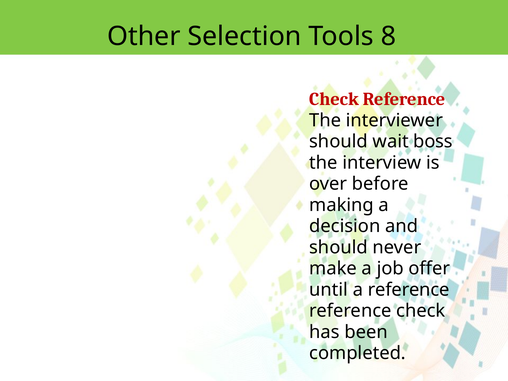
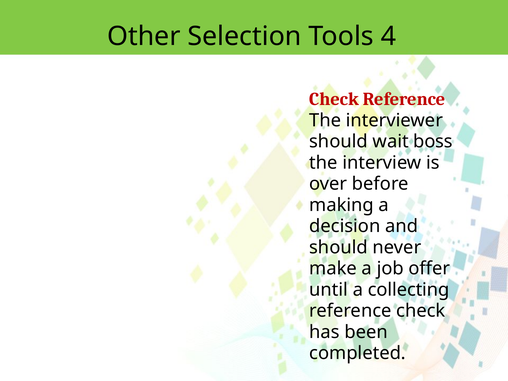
8: 8 -> 4 (388, 36)
a reference: reference -> collecting (409, 290)
